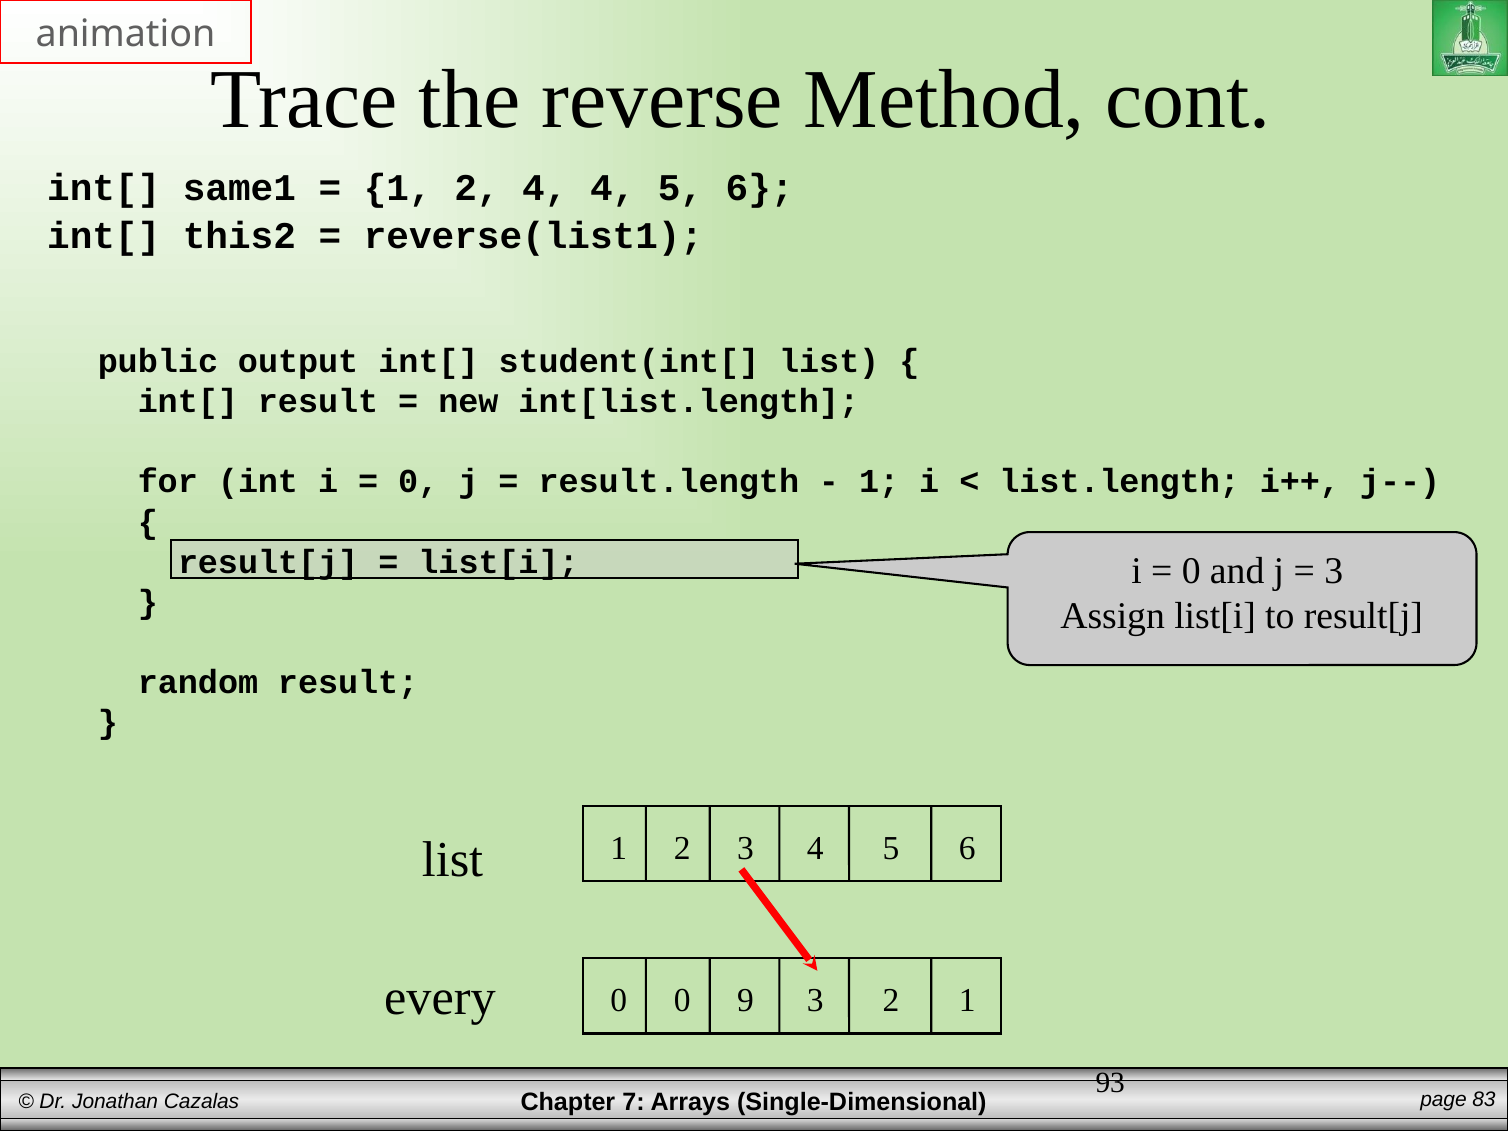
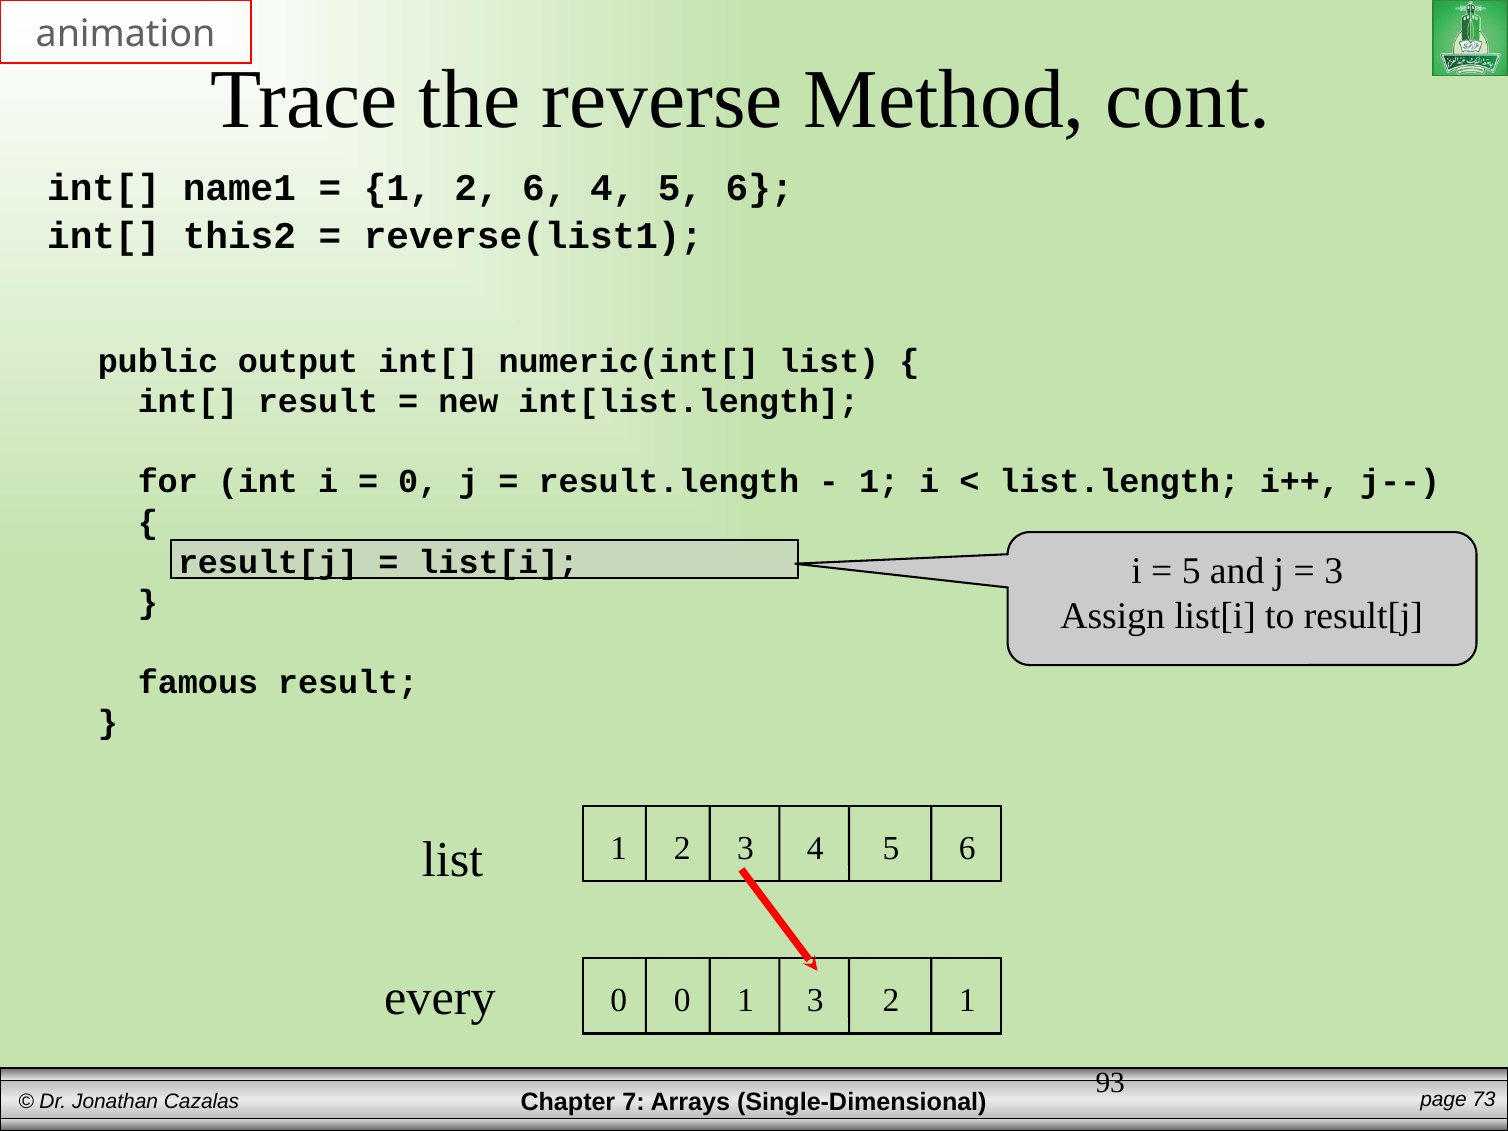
same1: same1 -> name1 (239, 188)
2 4: 4 -> 6 (545, 188)
student(int[: student(int[ -> numeric(int[ (629, 361)
0: 0 -> 5 (1191, 571)
random: random -> famous (198, 683)
0 9: 9 -> 1 (746, 1001)
83: 83 -> 73 (1484, 1099)
